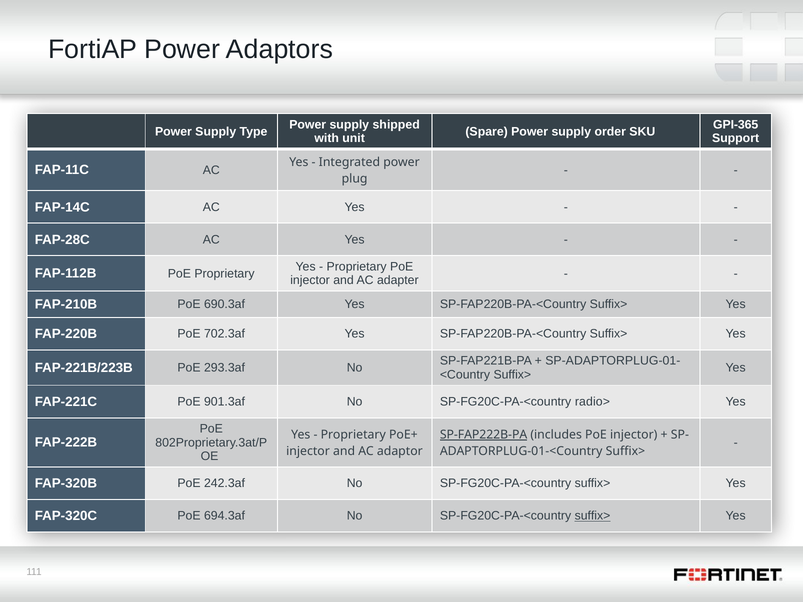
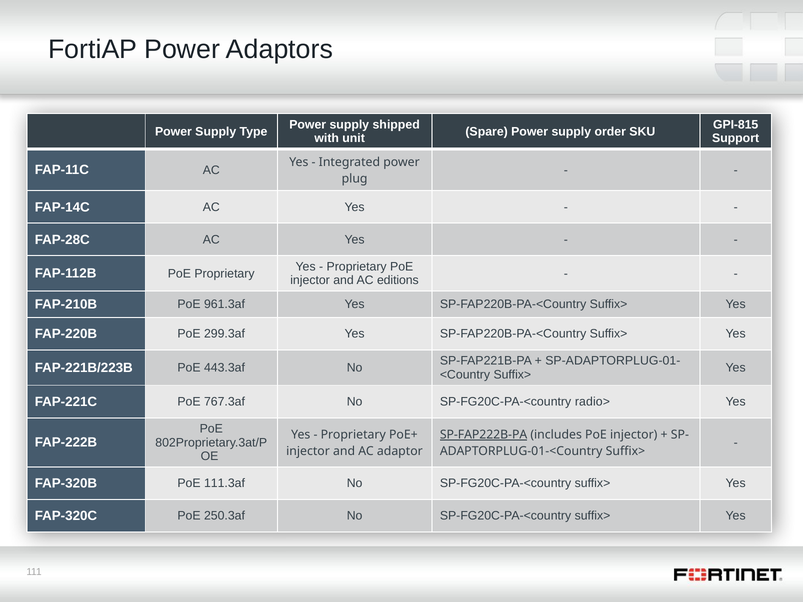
GPI-365: GPI-365 -> GPI-815 (736, 125)
adapter: adapter -> editions (398, 280)
690.3af: 690.3af -> 961.3af (224, 305)
702.3af: 702.3af -> 299.3af (224, 334)
293.3af: 293.3af -> 443.3af (224, 368)
901.3af: 901.3af -> 767.3af (224, 402)
242.3af: 242.3af -> 111.3af (224, 484)
694.3af: 694.3af -> 250.3af (224, 516)
suffix> underline: present -> none (592, 516)
